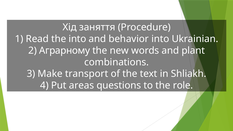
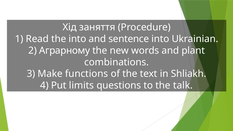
behavior: behavior -> sentence (129, 39)
transport: transport -> functions (87, 74)
areas: areas -> limits (81, 85)
role: role -> talk (183, 85)
